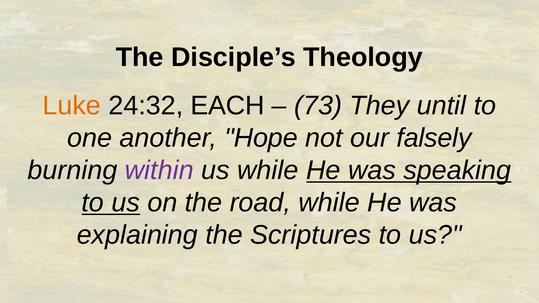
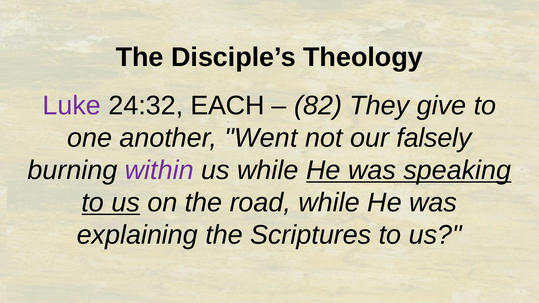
Luke colour: orange -> purple (72, 106)
73: 73 -> 82 (318, 106)
until: until -> give (442, 106)
Hope: Hope -> Went (261, 138)
